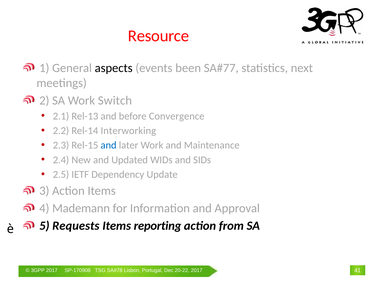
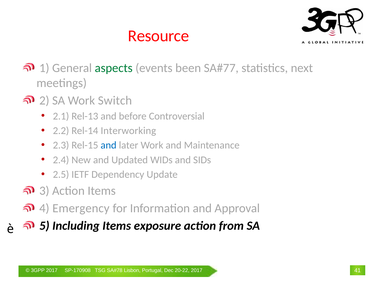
aspects colour: black -> green (114, 68)
Convergence: Convergence -> Controversial (177, 116)
Mademann: Mademann -> Emergency (81, 208)
Requests: Requests -> Including (76, 225)
reporting: reporting -> exposure (157, 225)
